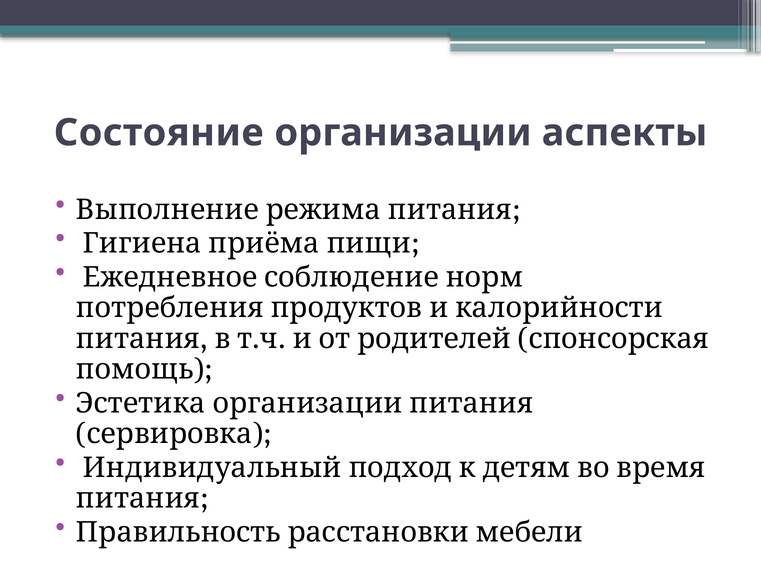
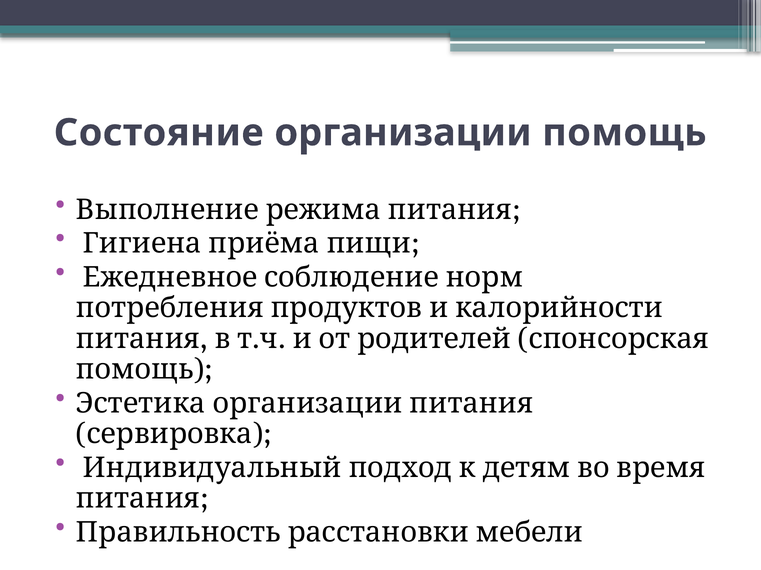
организации аспекты: аспекты -> помощь (624, 133)
